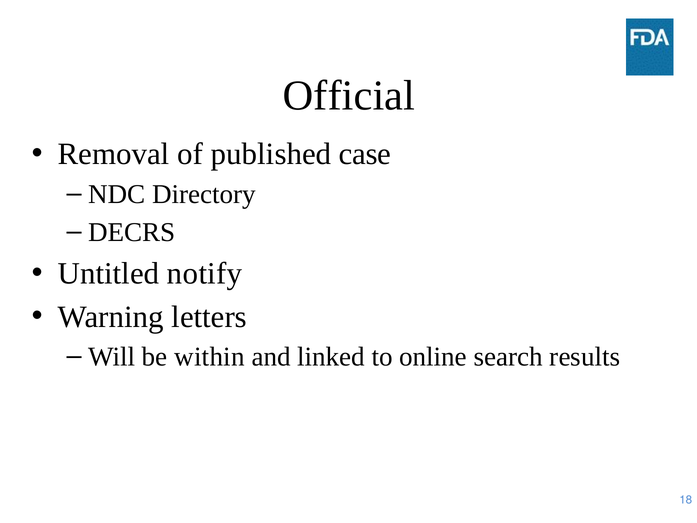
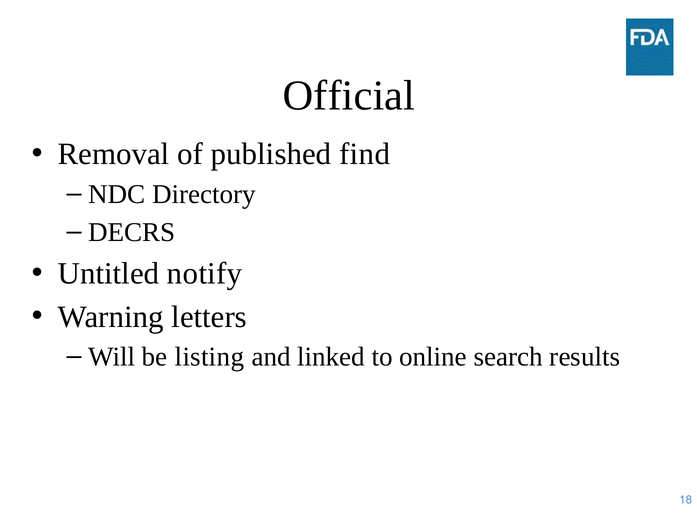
case: case -> find (365, 154)
within: within -> listing (209, 357)
